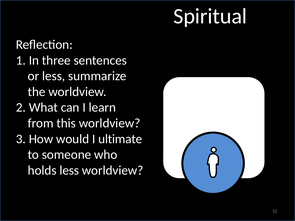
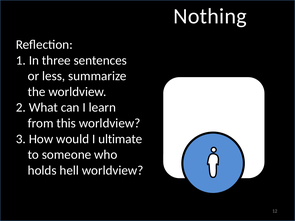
Spiritual: Spiritual -> Nothing (210, 16)
holds less: less -> hell (69, 171)
